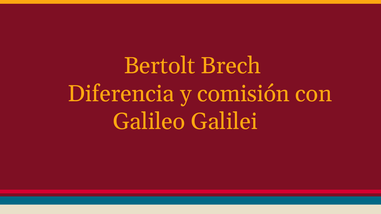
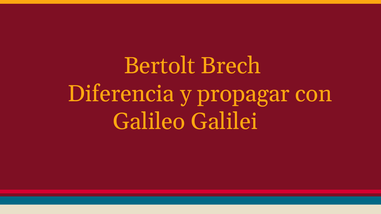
comisión: comisión -> propagar (243, 94)
